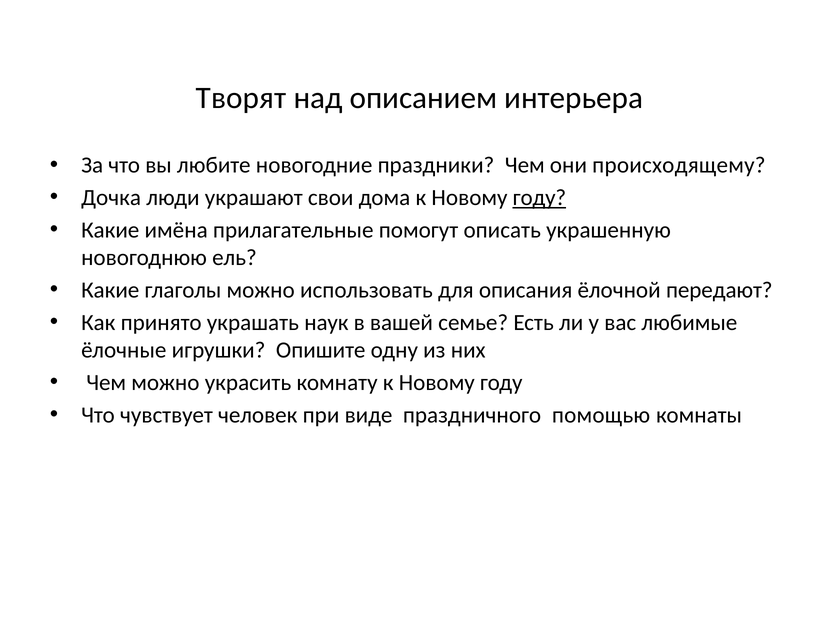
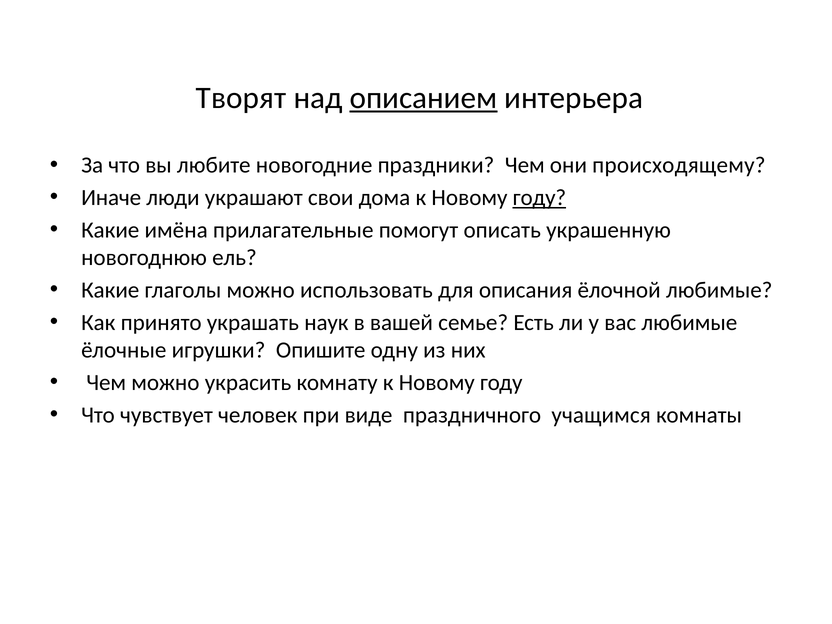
описанием underline: none -> present (424, 98)
Дочка: Дочка -> Иначе (111, 198)
ёлочной передают: передают -> любимые (719, 290)
помощью: помощью -> учащимся (601, 415)
